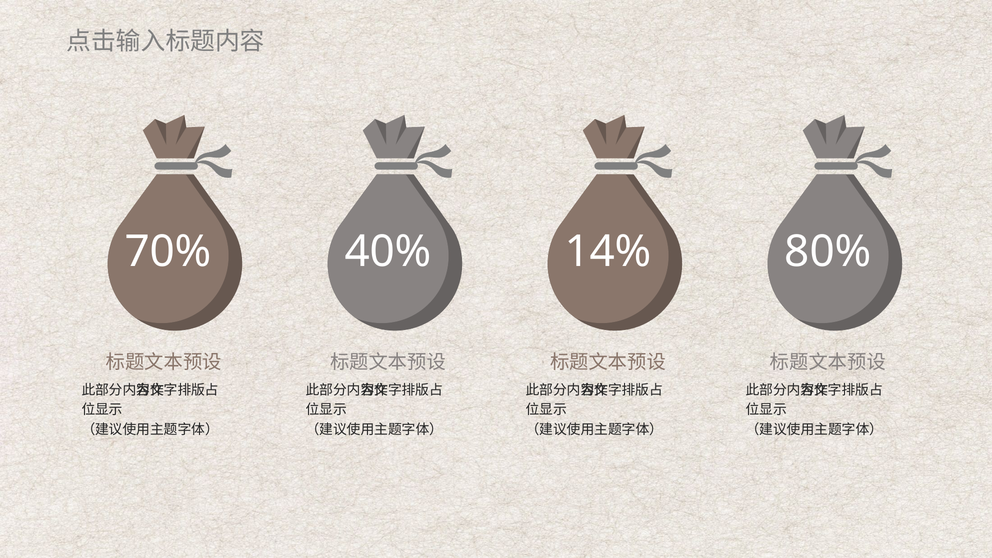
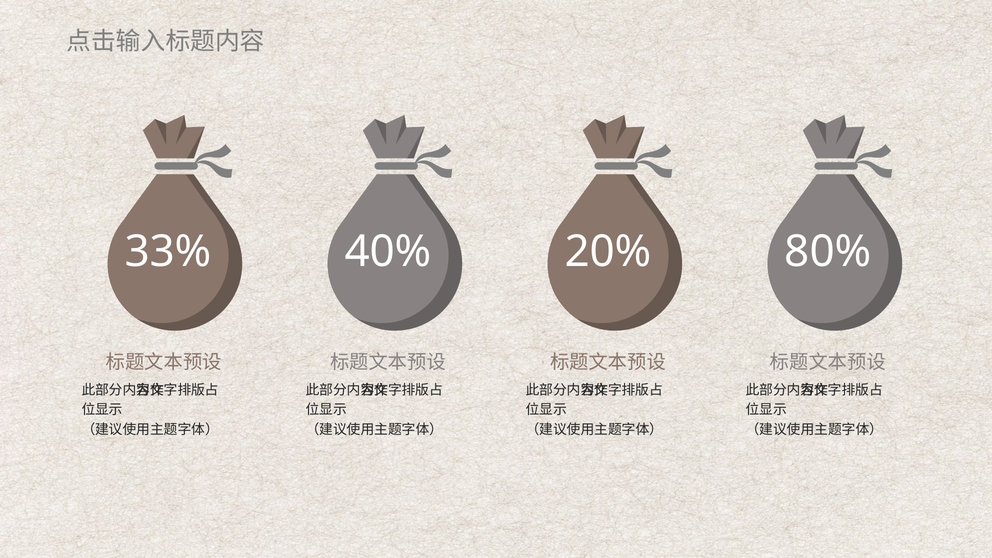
70%: 70% -> 33% (168, 252)
14%: 14% -> 20% (608, 252)
